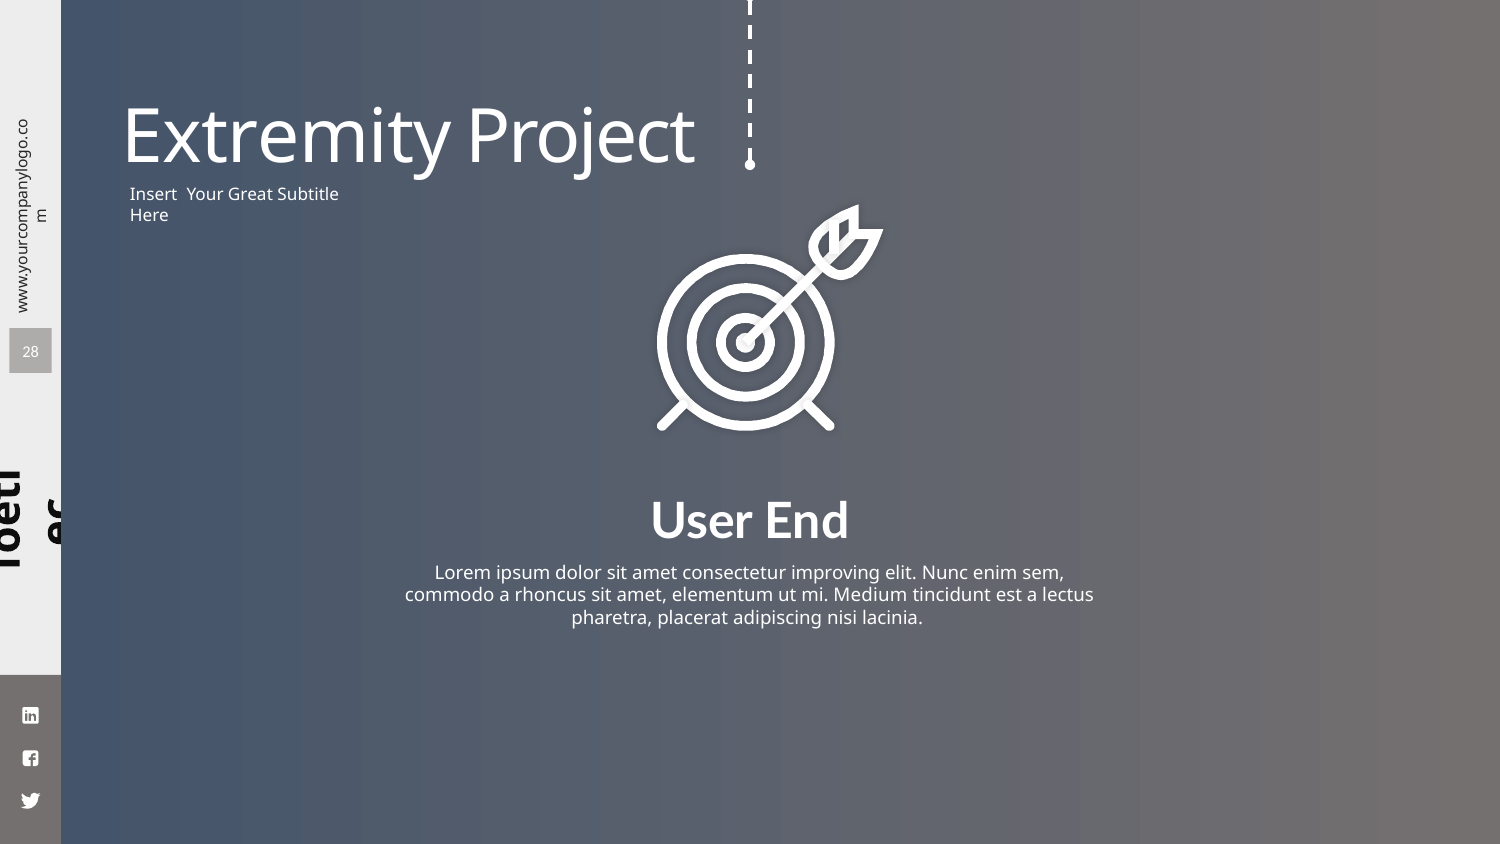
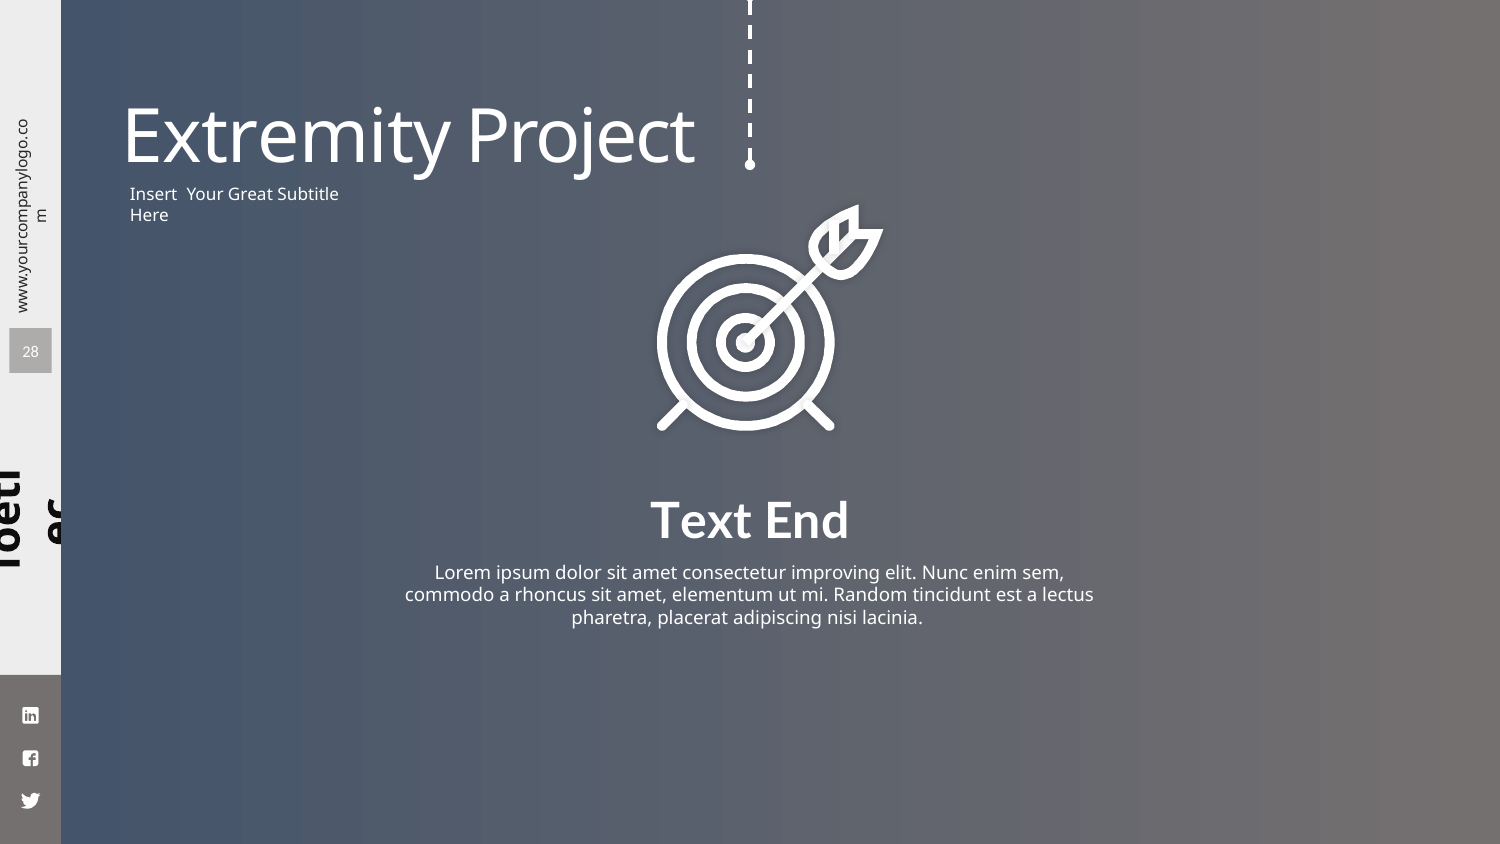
User: User -> Text (701, 521)
Medium: Medium -> Random (871, 595)
